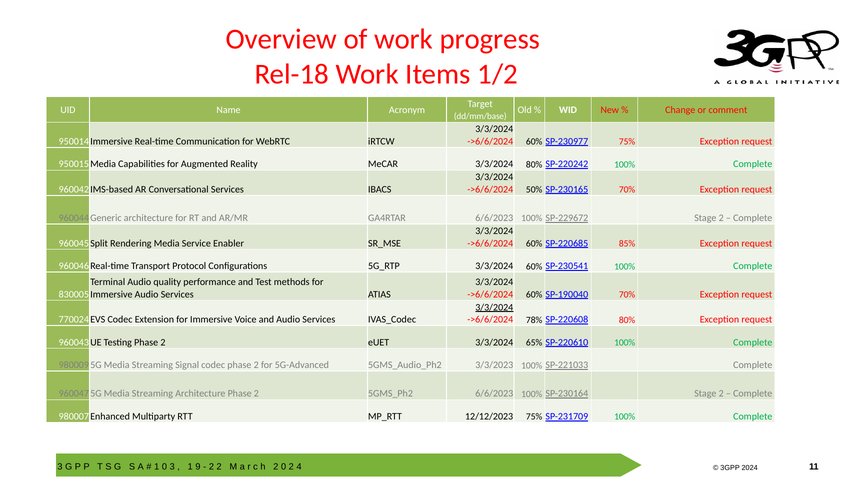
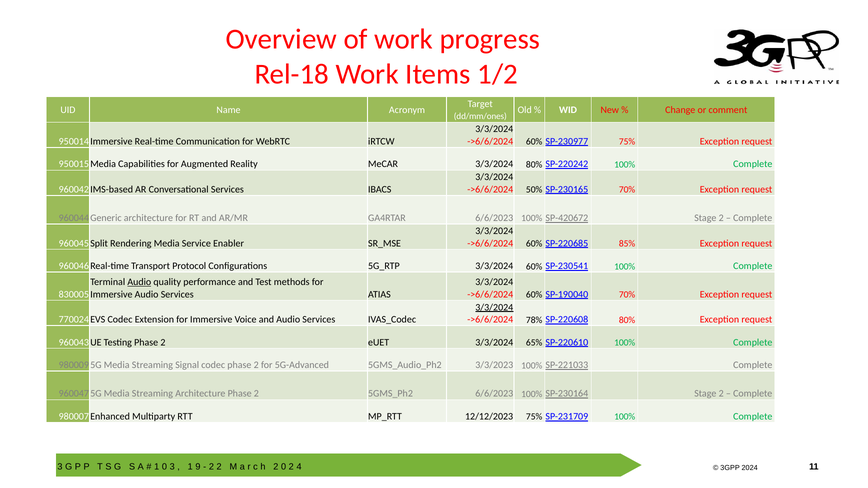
dd/mm/base: dd/mm/base -> dd/mm/ones (480, 116)
SP-229672: SP-229672 -> SP-420672 (567, 218)
Audio underline: none -> present (139, 282)
